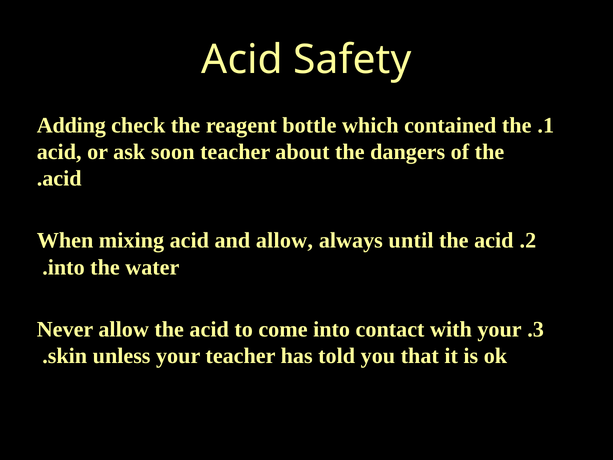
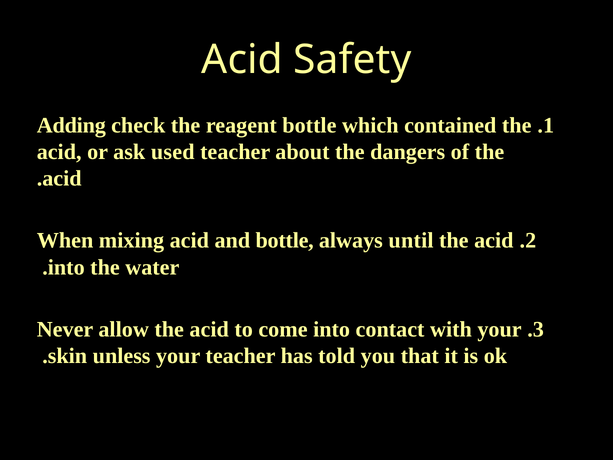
soon: soon -> used (173, 152)
and allow: allow -> bottle (285, 241)
